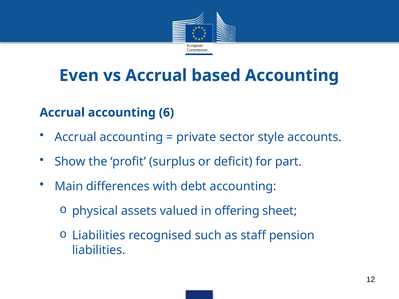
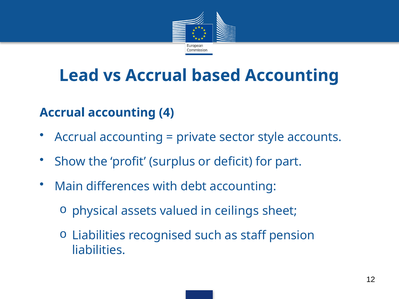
Even: Even -> Lead (79, 76)
6: 6 -> 4 (166, 113)
offering: offering -> ceilings (237, 211)
